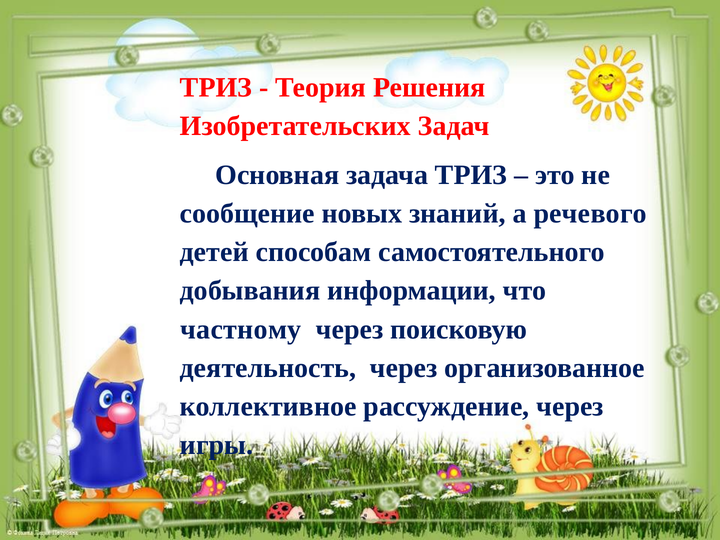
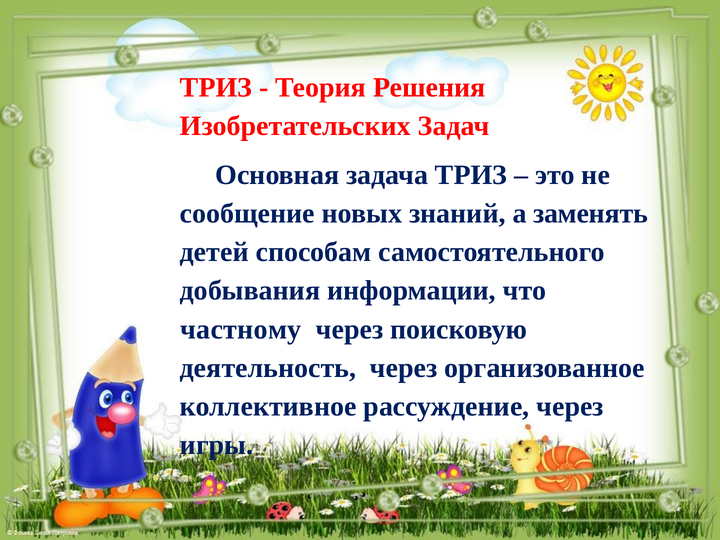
речевого: речевого -> заменять (591, 213)
